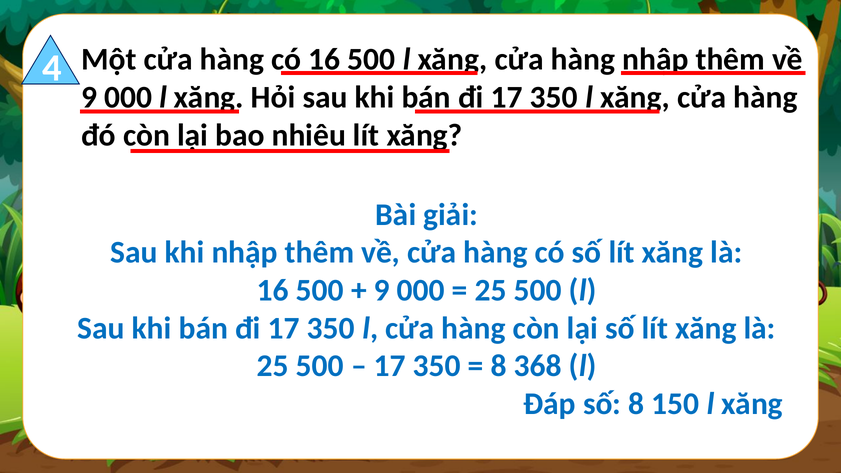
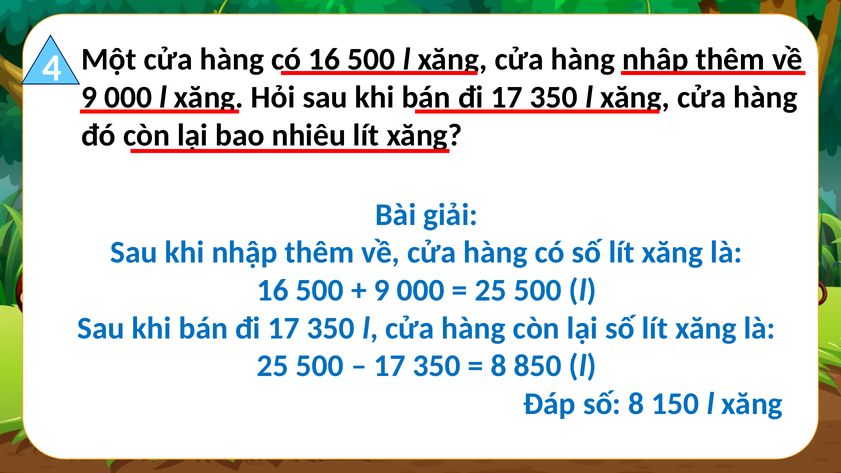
368: 368 -> 850 (538, 366)
